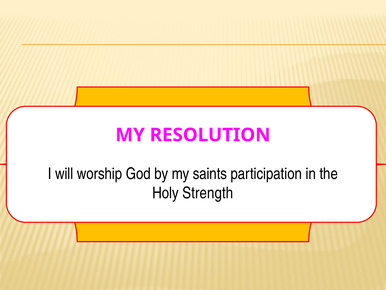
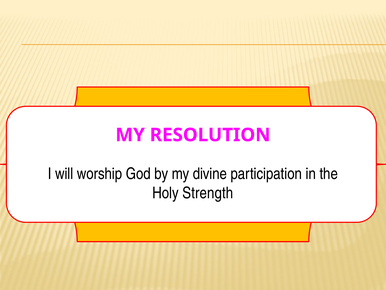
saints: saints -> divine (210, 174)
